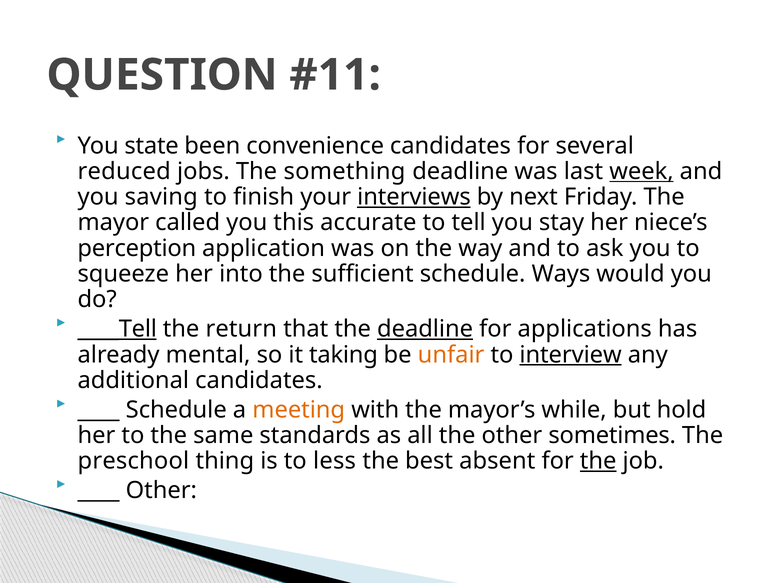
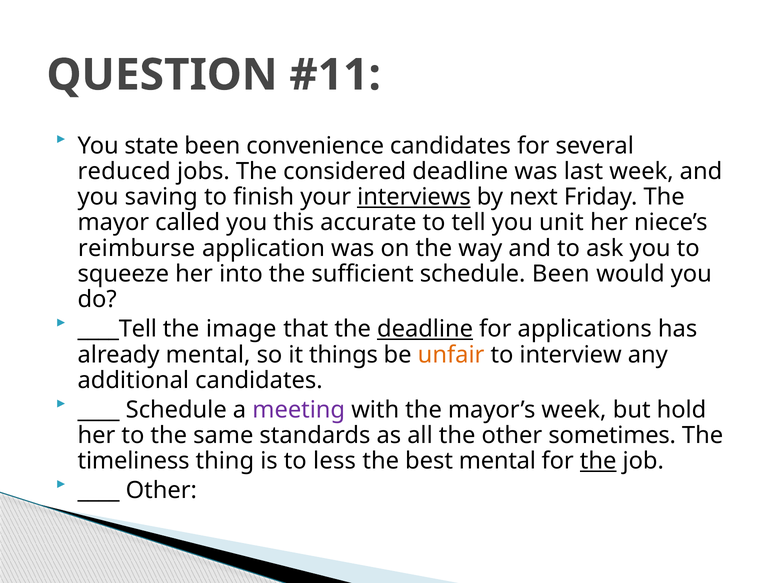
something: something -> considered (345, 171)
week underline: present -> none (641, 171)
stay: stay -> unit (561, 223)
perception: perception -> reimburse (137, 248)
schedule Ways: Ways -> Been (561, 274)
____Tell underline: present -> none (117, 329)
return: return -> image (241, 329)
taking: taking -> things (343, 355)
interview underline: present -> none (571, 355)
meeting colour: orange -> purple (299, 410)
mayor’s while: while -> week (574, 410)
preschool: preschool -> timeliness (134, 461)
best absent: absent -> mental (497, 461)
